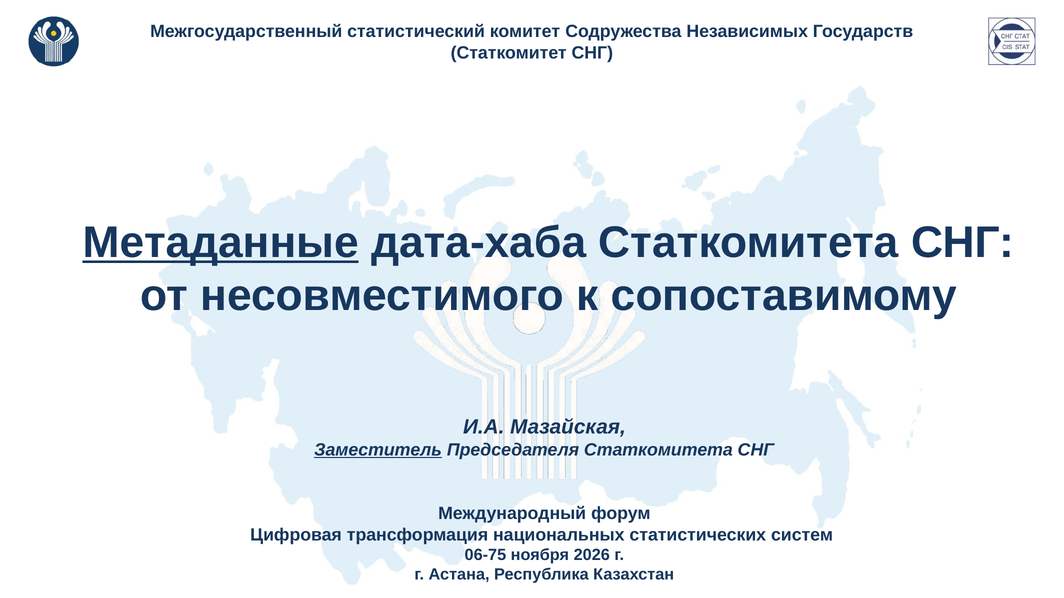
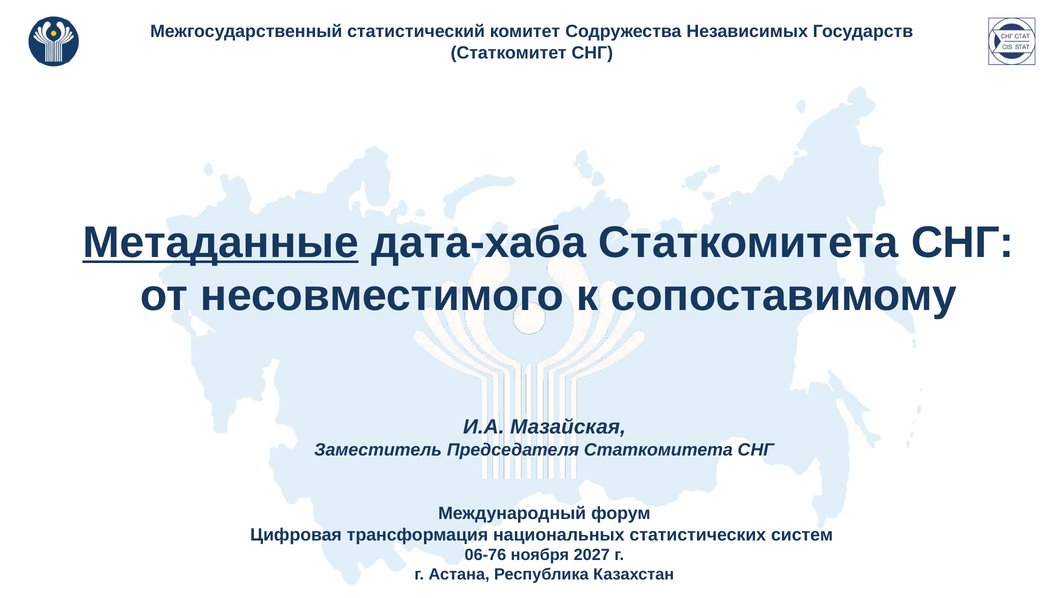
Заместитель underline: present -> none (378, 450)
06-75: 06-75 -> 06-76 (485, 556)
2026: 2026 -> 2027 (592, 556)
